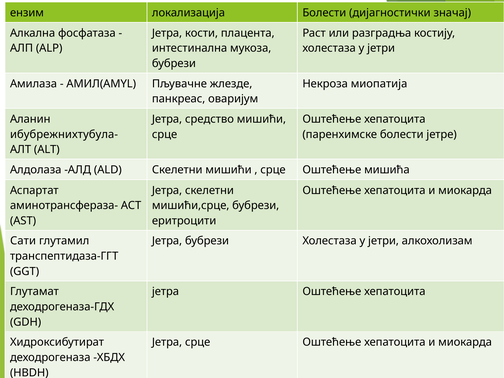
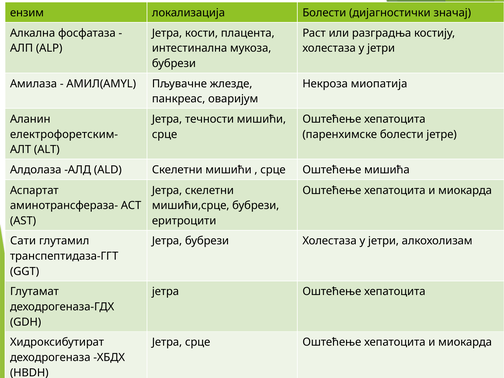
средство: средство -> течности (210, 119)
ибубрежнихтубула-: ибубрежнихтубула- -> електрофоретским- (64, 134)
